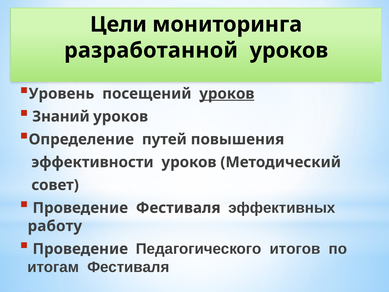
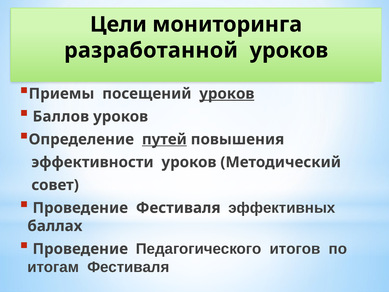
Уровень: Уровень -> Приемы (61, 94)
Знаний: Знаний -> Баллов (61, 116)
путей underline: none -> present (164, 139)
работу: работу -> баллах (55, 226)
